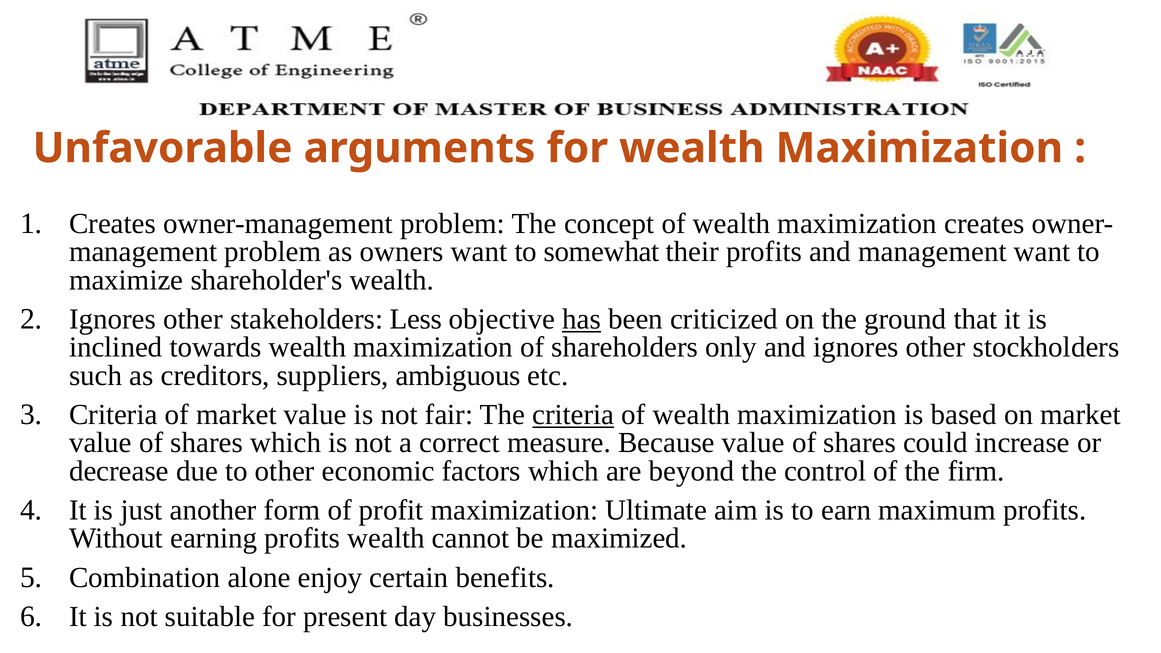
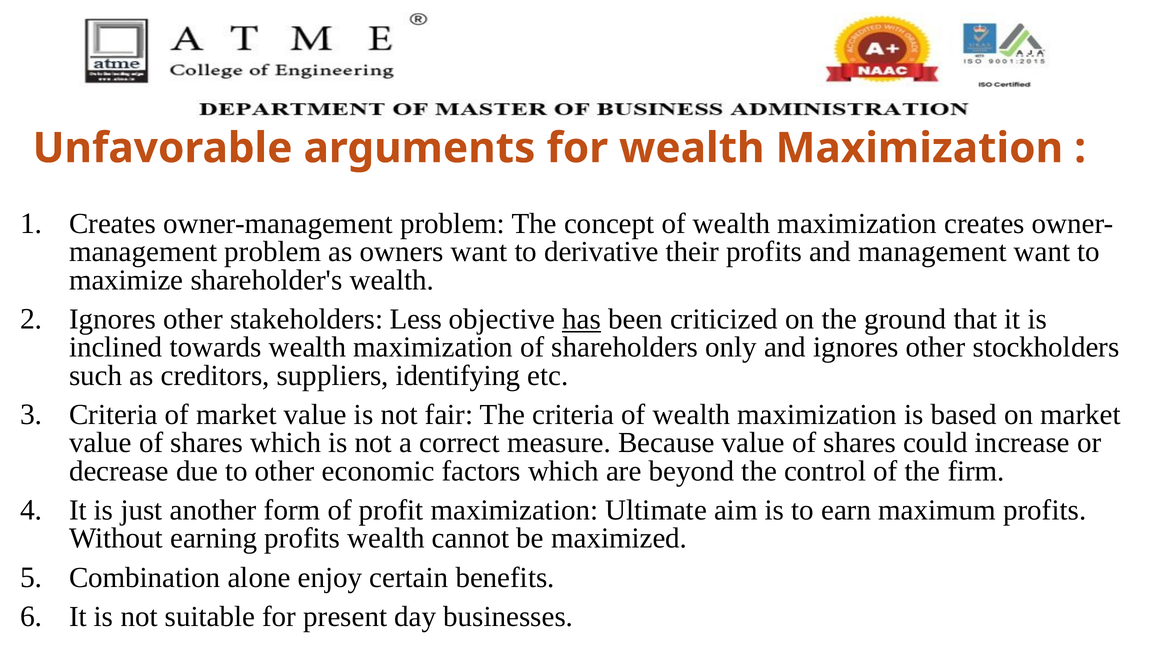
somewhat: somewhat -> derivative (601, 252)
ambiguous: ambiguous -> identifying (458, 376)
criteria underline: present -> none (573, 415)
